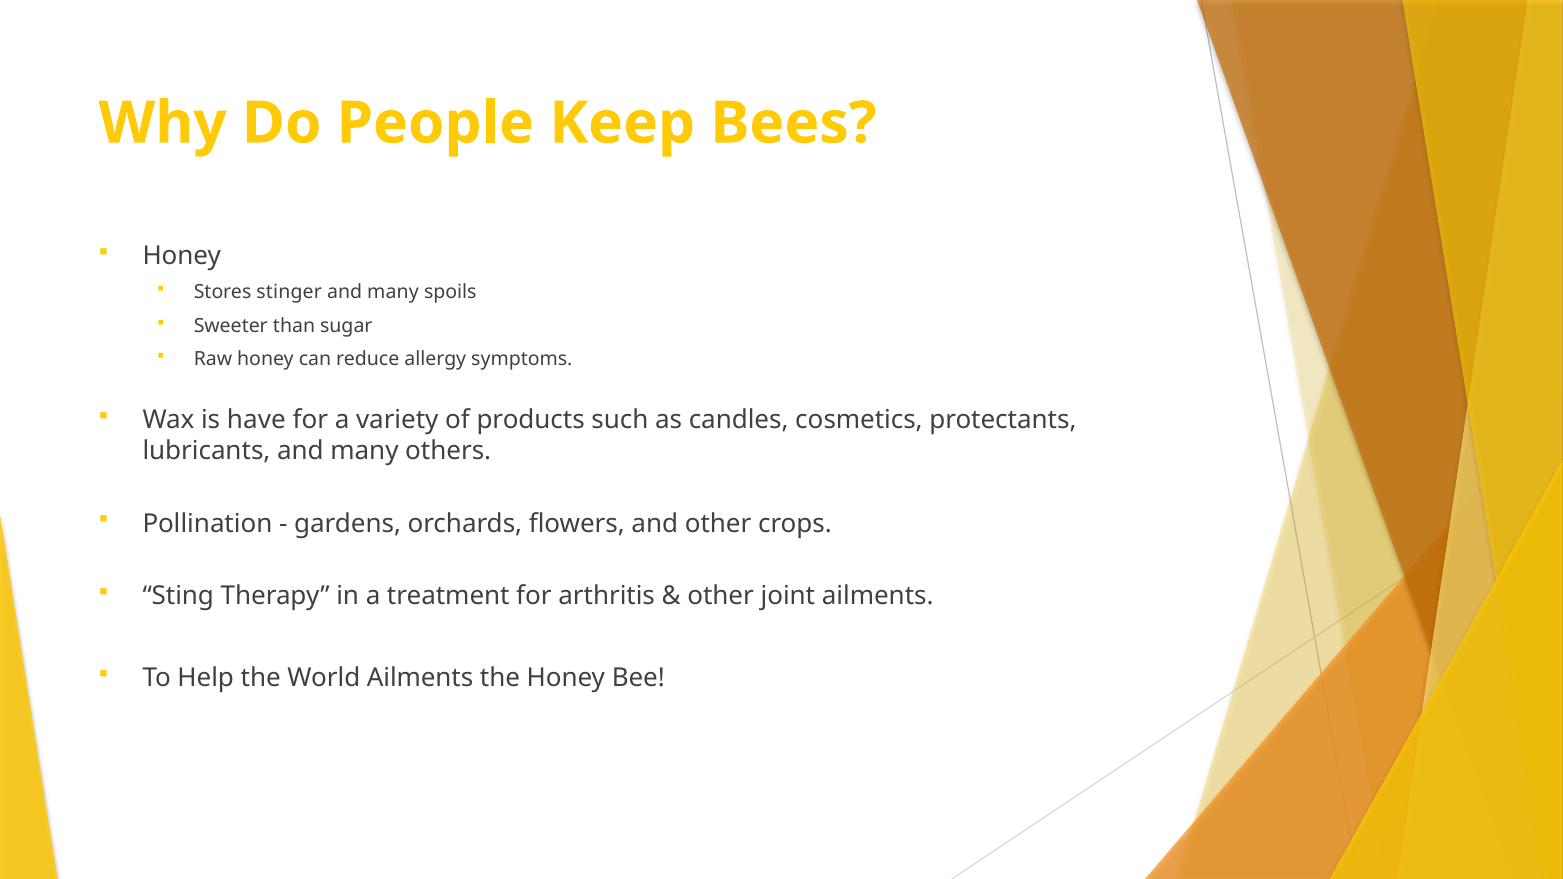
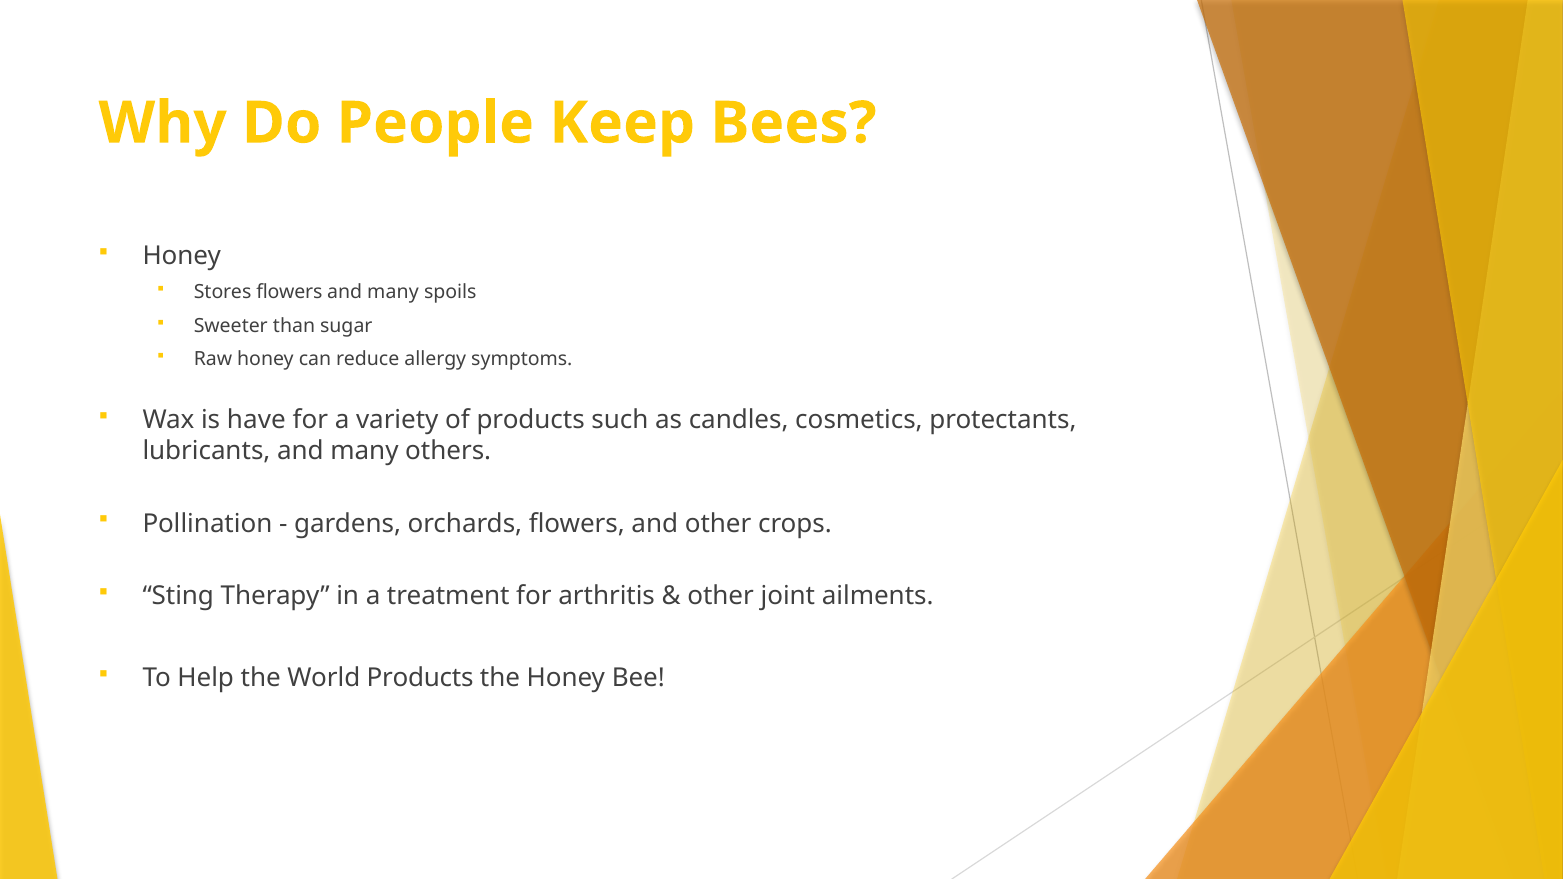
Stores stinger: stinger -> flowers (289, 293)
World Ailments: Ailments -> Products (420, 678)
